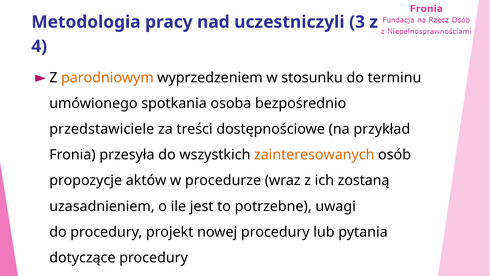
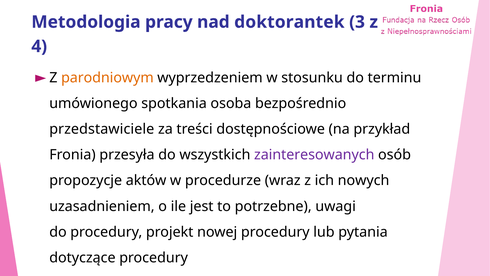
uczestniczyli: uczestniczyli -> doktorantek (289, 22)
zainteresowanych colour: orange -> purple (314, 155)
zostaną: zostaną -> nowych (364, 180)
